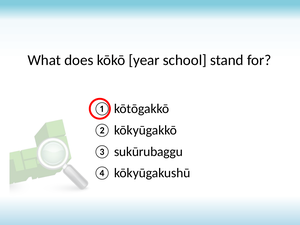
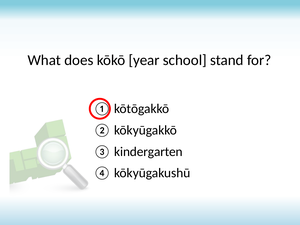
sukūrubaggu: sukūrubaggu -> kindergarten (148, 152)
